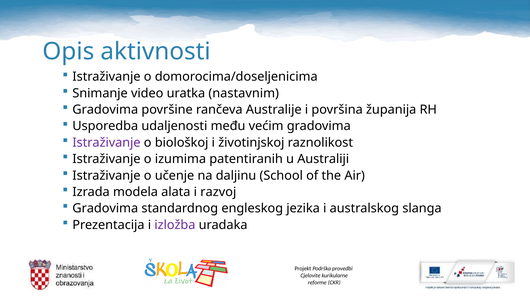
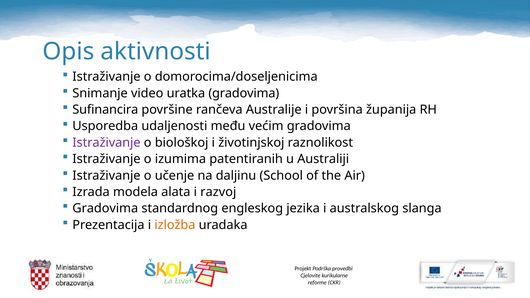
uratka nastavnim: nastavnim -> gradovima (244, 93)
Gradovima: Gradovima -> Sufinancira (105, 110)
izložba colour: purple -> orange (175, 225)
